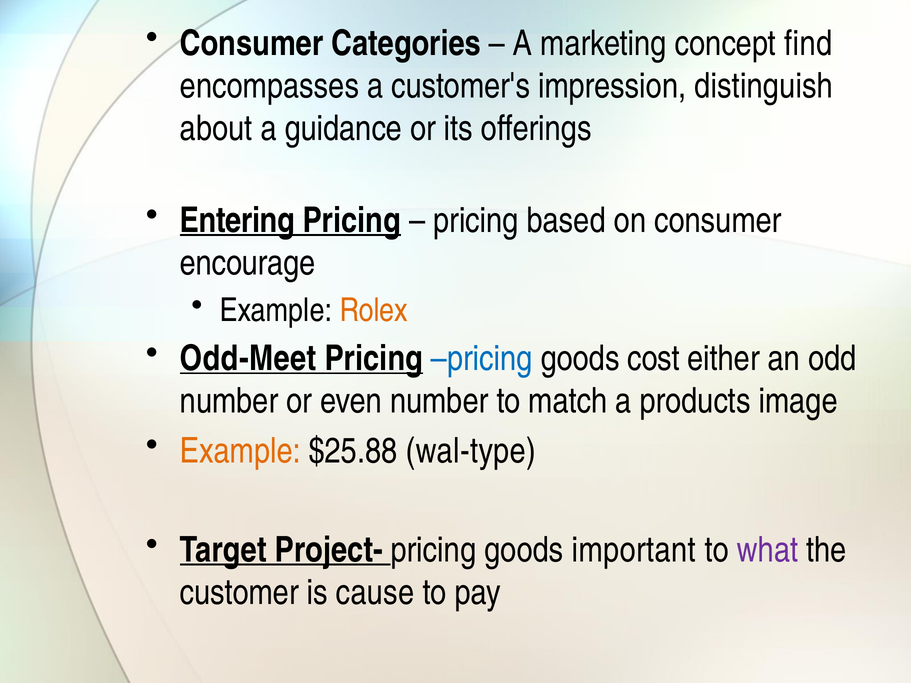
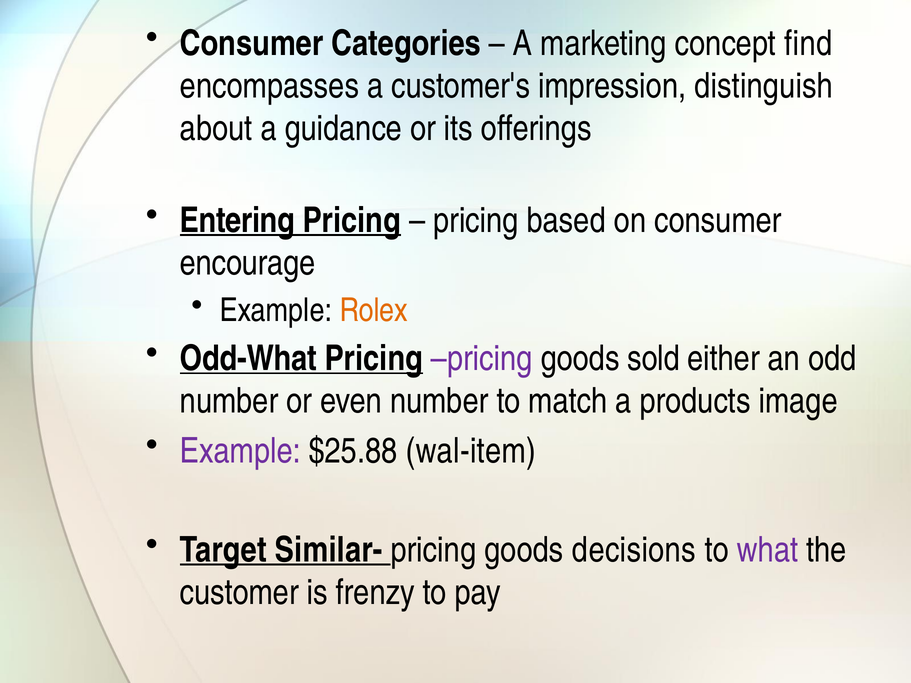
Odd-Meet: Odd-Meet -> Odd-What (248, 359)
pricing colour: blue -> purple (482, 359)
cost: cost -> sold (654, 359)
Example colour: orange -> purple (240, 451)
wal-type: wal-type -> wal-item (471, 451)
Project-: Project- -> Similar- (329, 550)
important: important -> decisions (634, 550)
cause: cause -> frenzy (375, 593)
